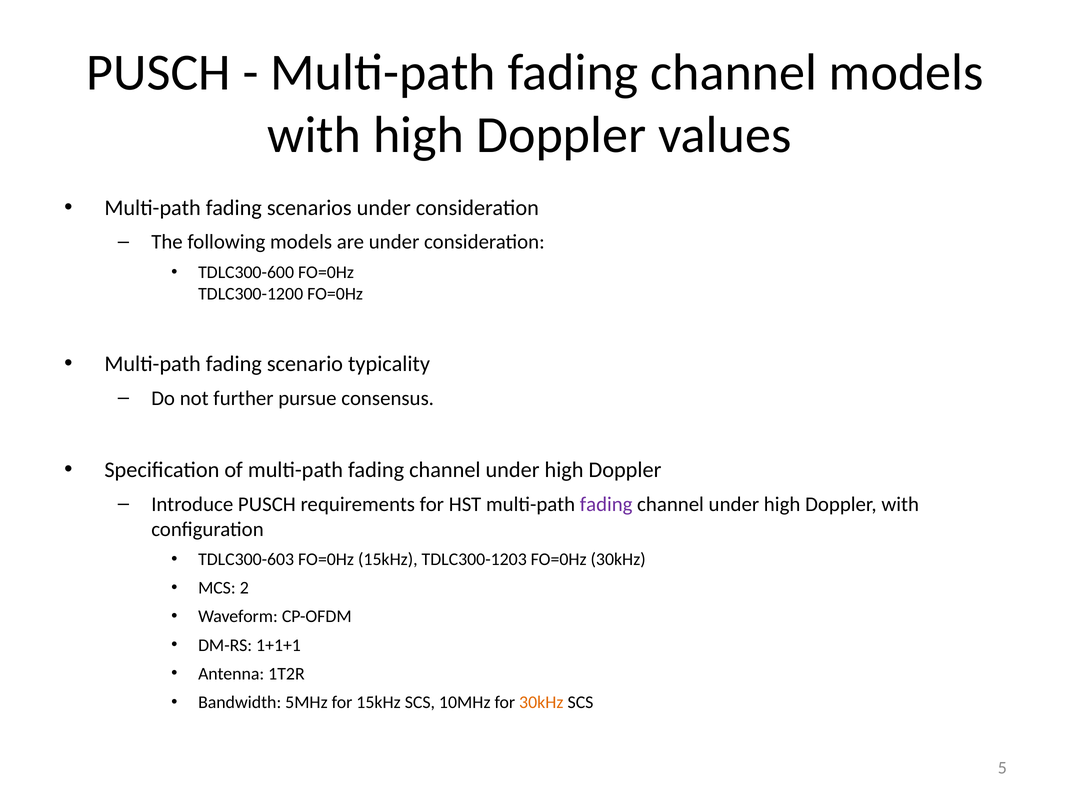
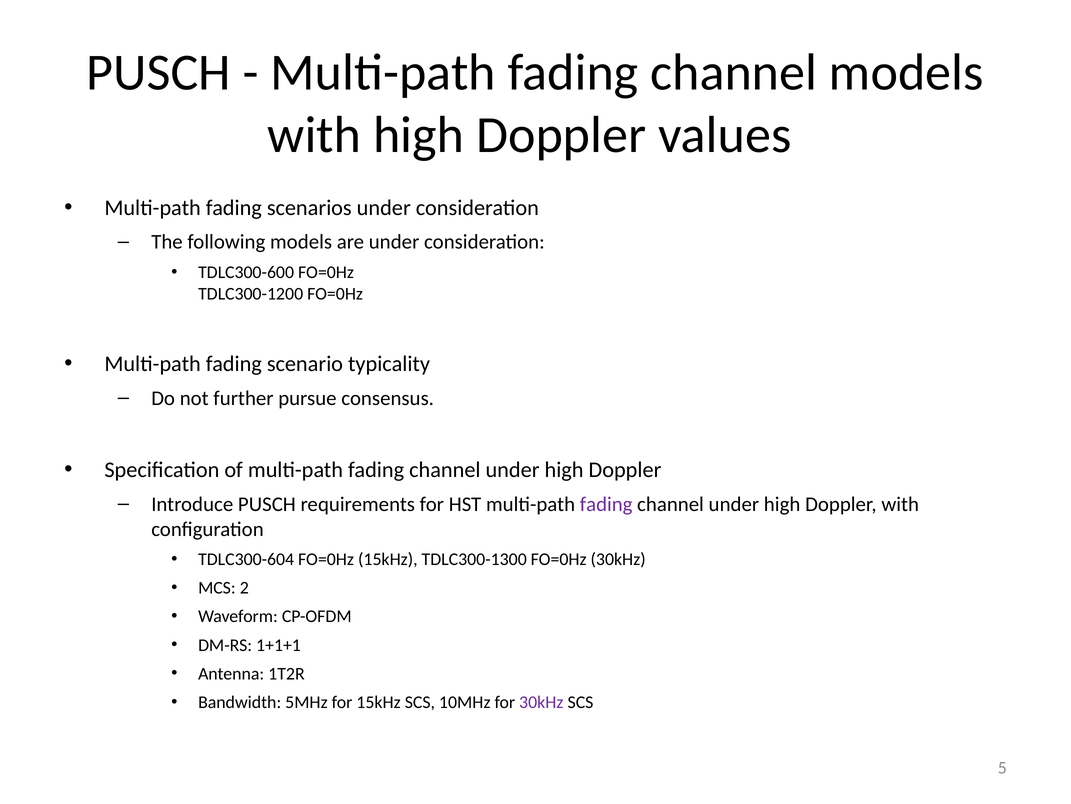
TDLC300-603: TDLC300-603 -> TDLC300-604 (246, 559)
TDLC300-1203: TDLC300-1203 -> TDLC300-1300 (474, 559)
30kHz colour: orange -> purple (541, 702)
